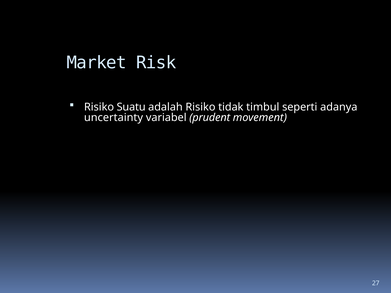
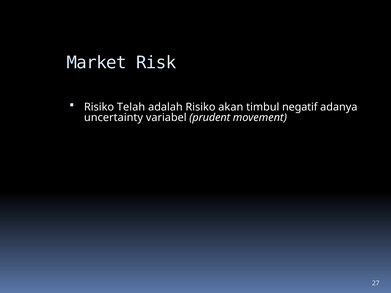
Suatu: Suatu -> Telah (131, 107)
tidak: tidak -> akan (231, 107)
seperti: seperti -> negatif (300, 107)
